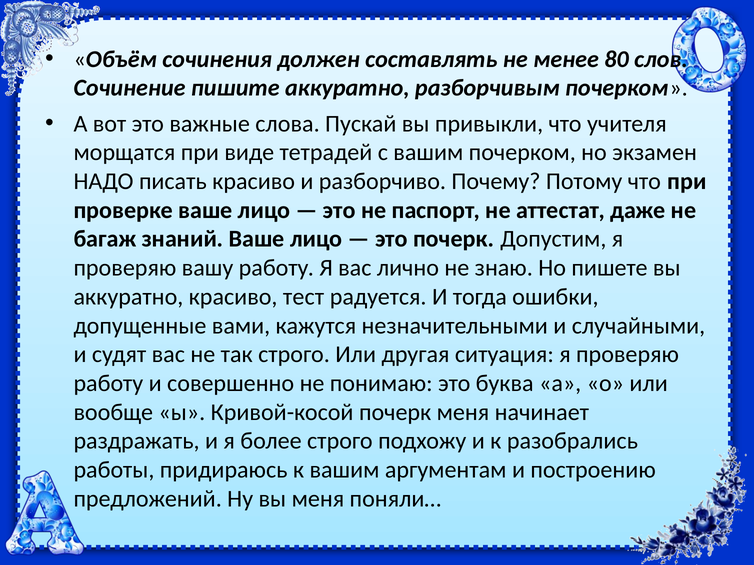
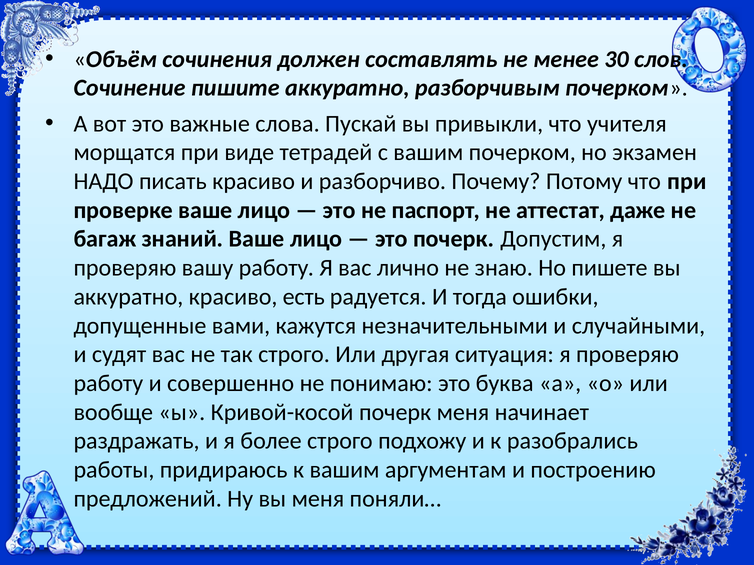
80: 80 -> 30 (617, 59)
тест: тест -> есть (304, 297)
